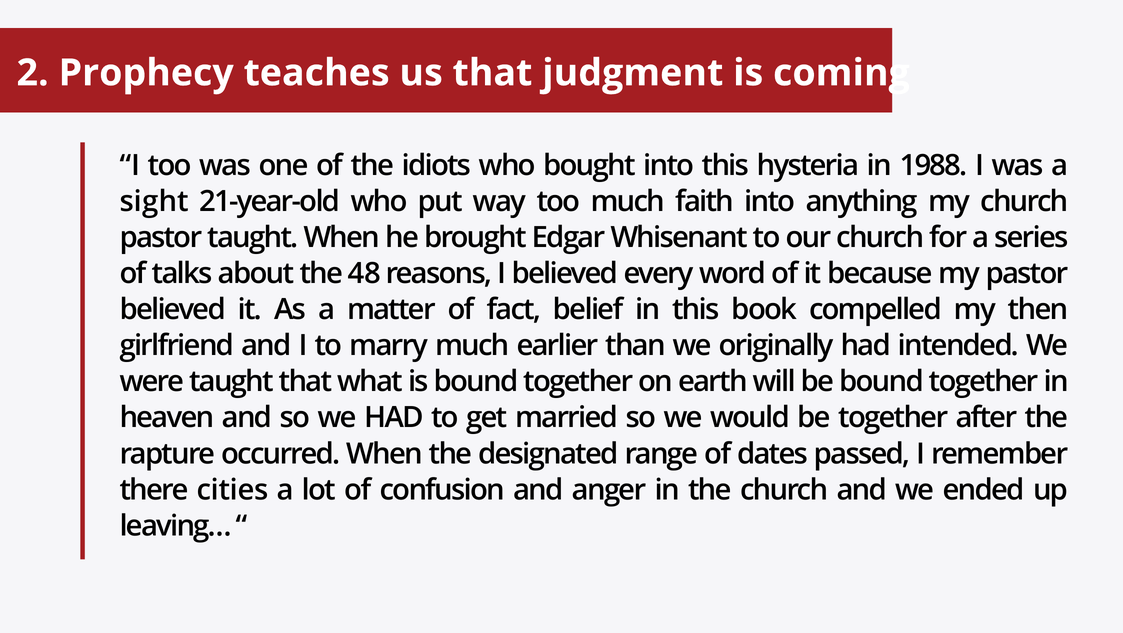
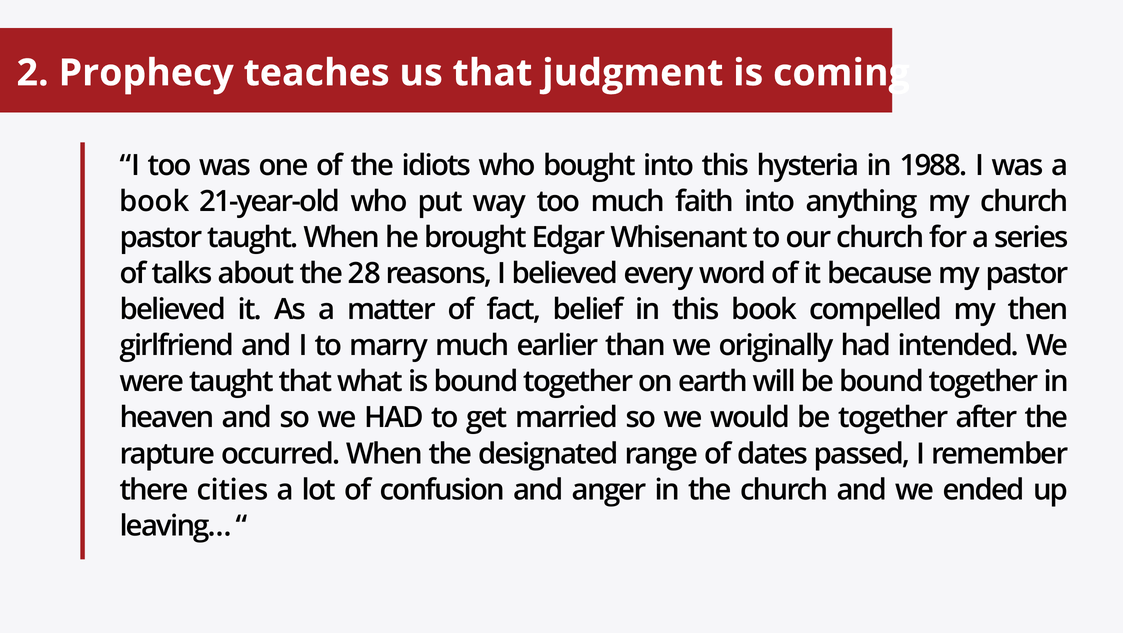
sight: sight -> book (154, 202)
48: 48 -> 28 (364, 274)
